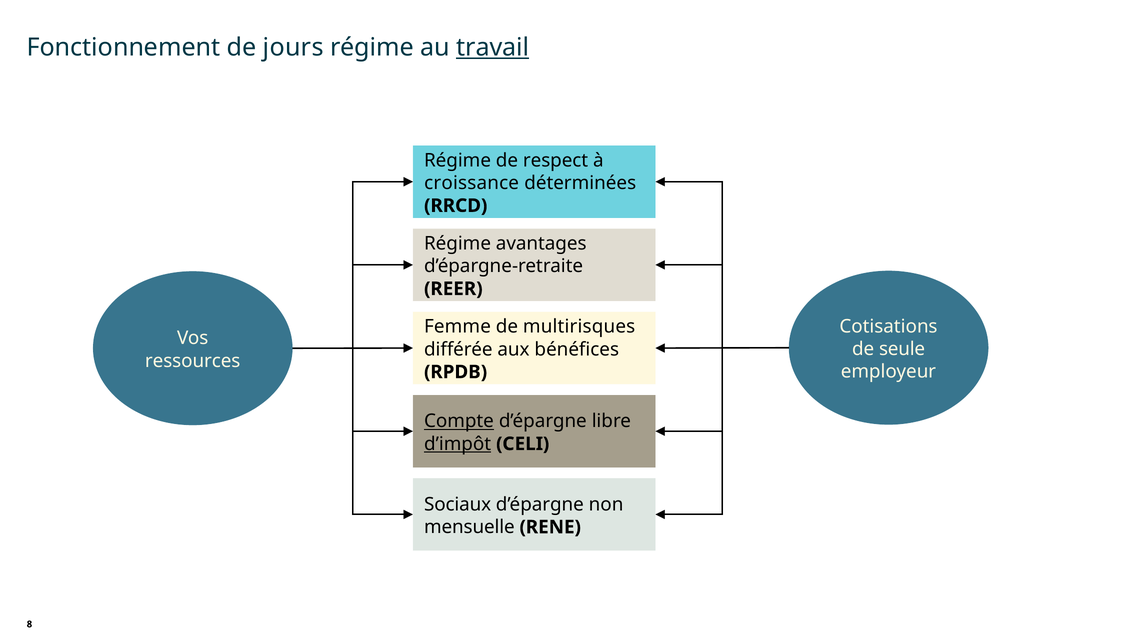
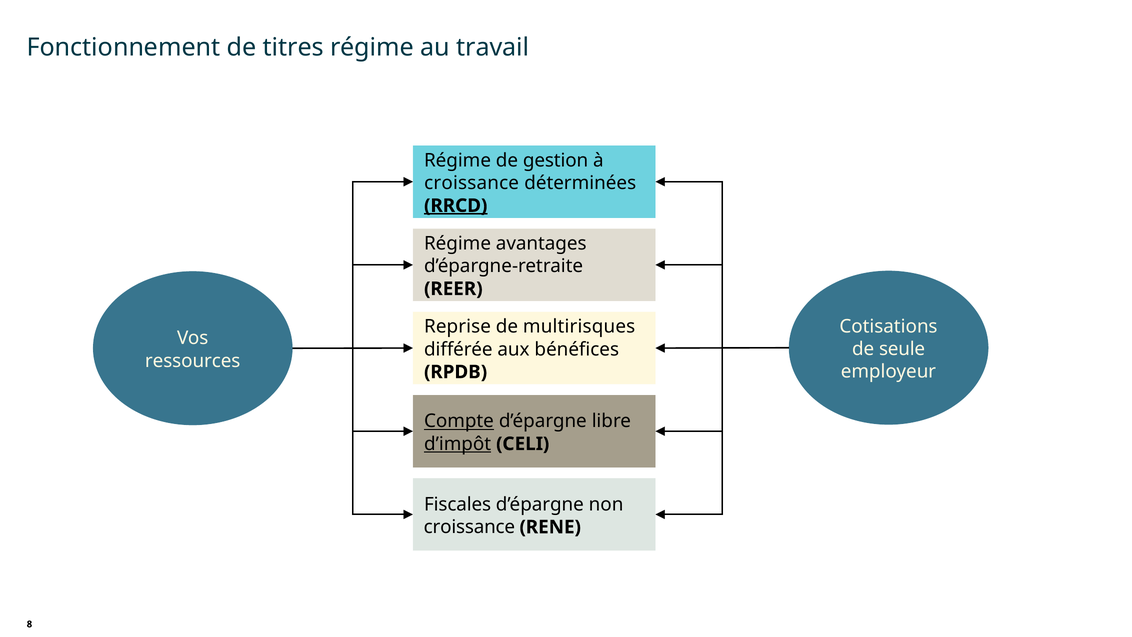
jours: jours -> titres (293, 47)
travail underline: present -> none (493, 47)
respect: respect -> gestion (556, 160)
RRCD underline: none -> present (456, 206)
Femme: Femme -> Reprise (457, 327)
Sociaux: Sociaux -> Fiscales (458, 504)
mensuelle: mensuelle -> croissance (469, 527)
